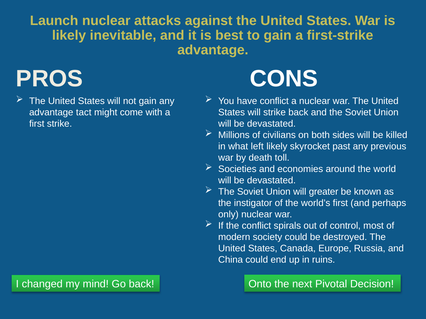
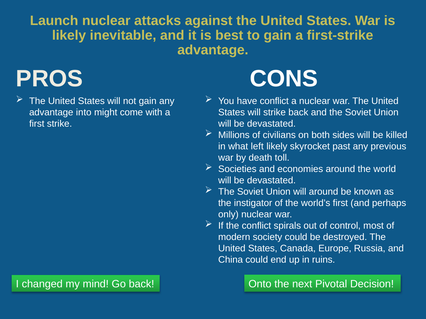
tact: tact -> into (84, 112)
will greater: greater -> around (324, 192)
